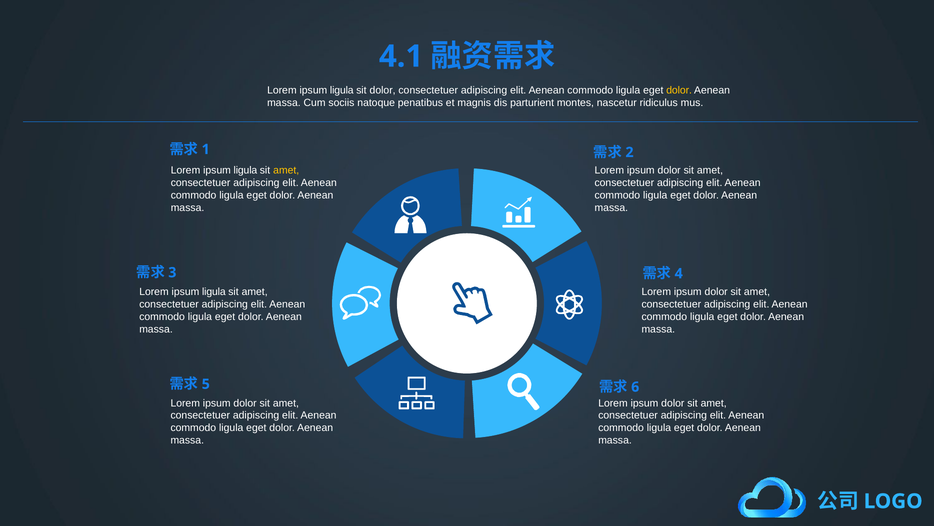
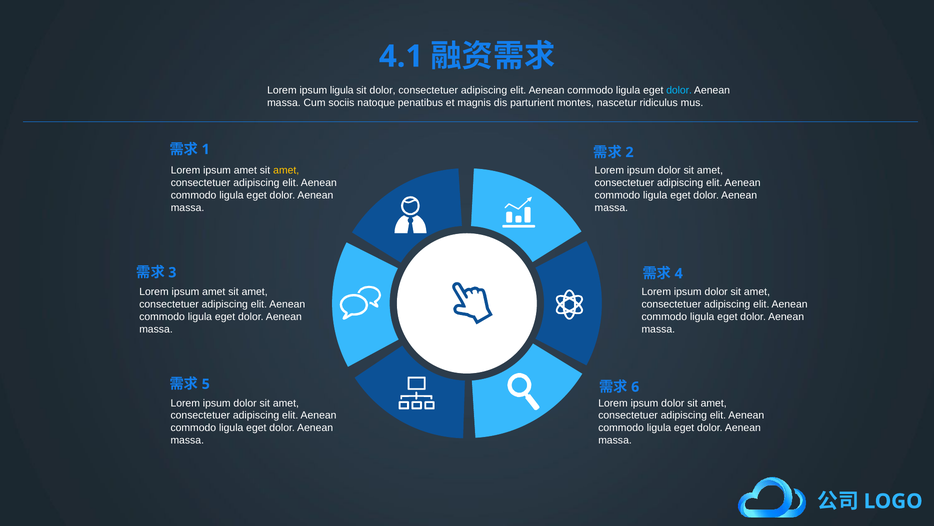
dolor colour: yellow -> light blue (679, 90)
ligula: ligula -> amet (245, 170)
ligula: ligula -> amet (214, 292)
